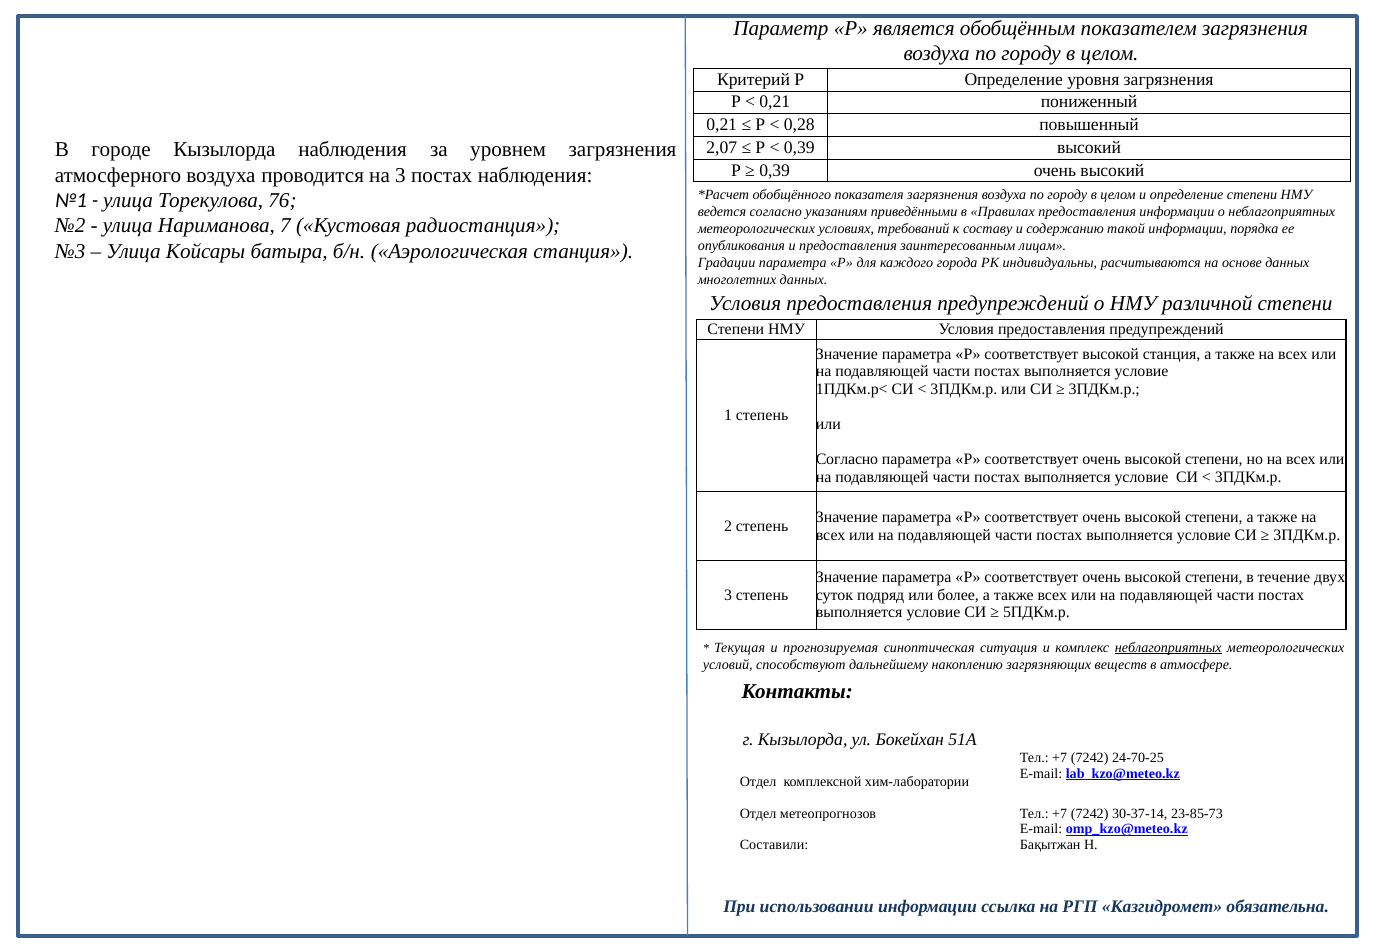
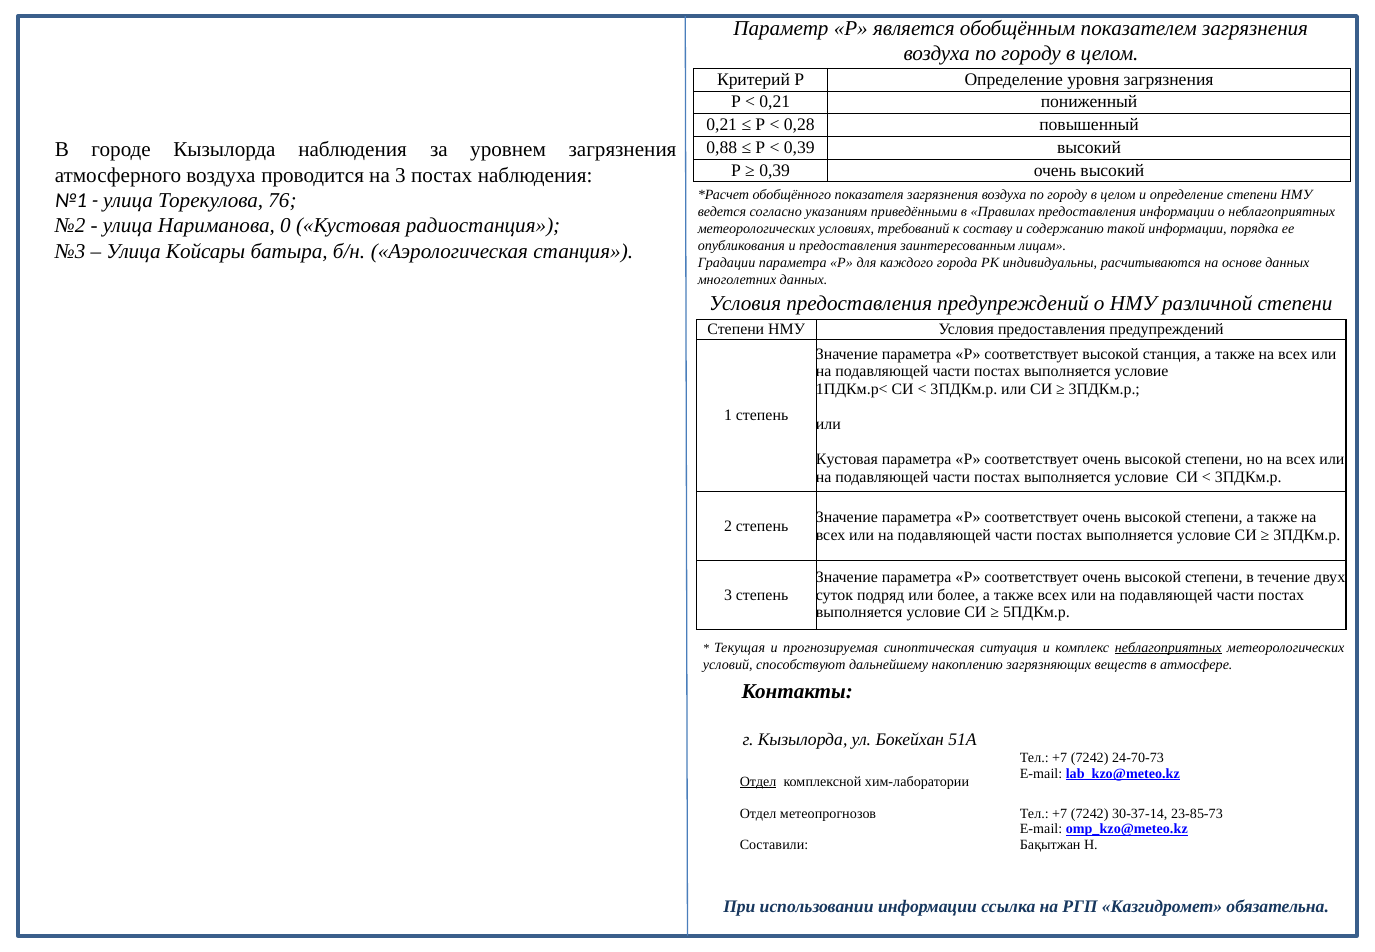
2,07: 2,07 -> 0,88 (722, 147)
7: 7 -> 0 (285, 226)
Согласно: Согласно -> Кустовая (847, 459)
24-70-25: 24-70-25 -> 24-70-73 (1138, 758)
Отдел underline: none -> present (758, 781)
